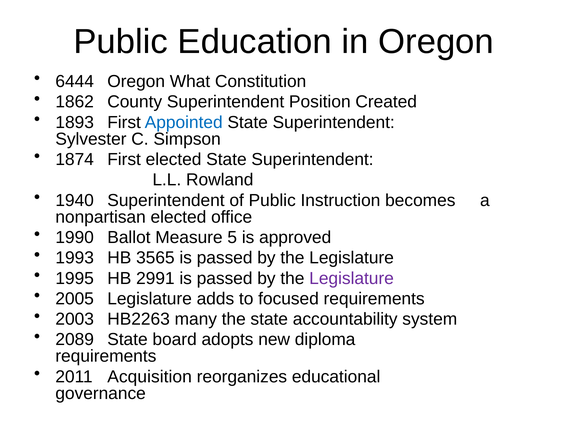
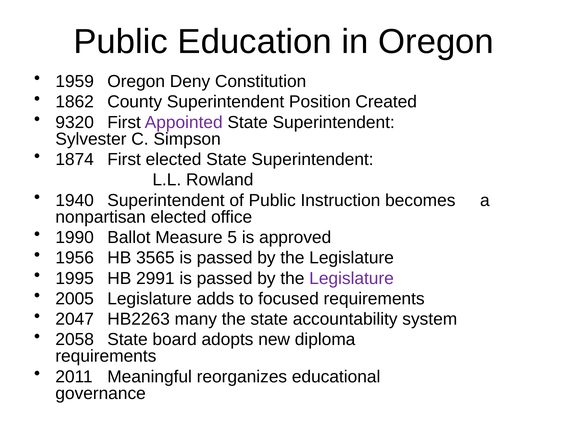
6444: 6444 -> 1959 (75, 81)
What: What -> Deny (190, 81)
1893: 1893 -> 9320 (75, 122)
Appointed colour: blue -> purple (184, 122)
1993: 1993 -> 1956 (75, 258)
2003: 2003 -> 2047 (75, 319)
2089: 2089 -> 2058 (75, 340)
Acquisition: Acquisition -> Meaningful (150, 377)
